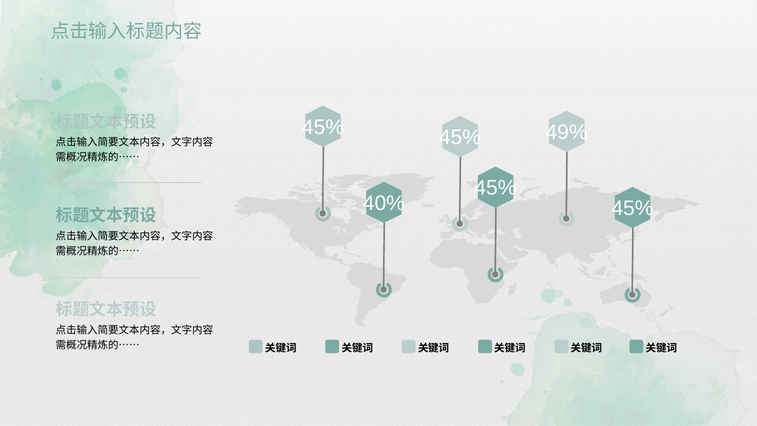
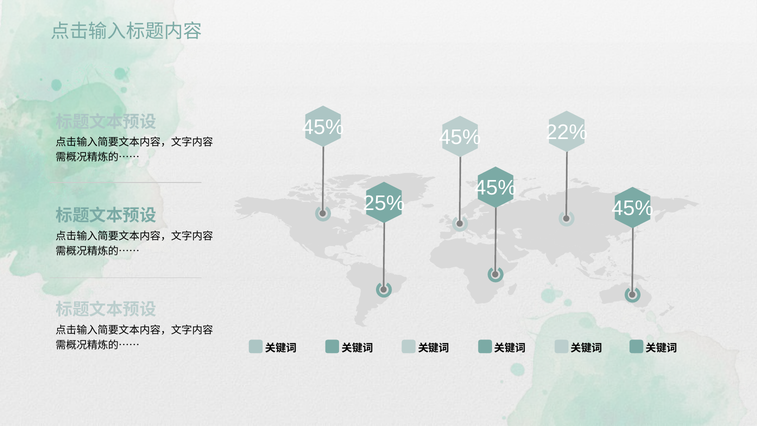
49%: 49% -> 22% (567, 132)
40%: 40% -> 25% (384, 203)
